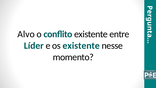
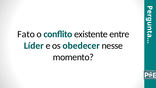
Alvo: Alvo -> Fato (26, 34)
os existente: existente -> obedecer (81, 46)
